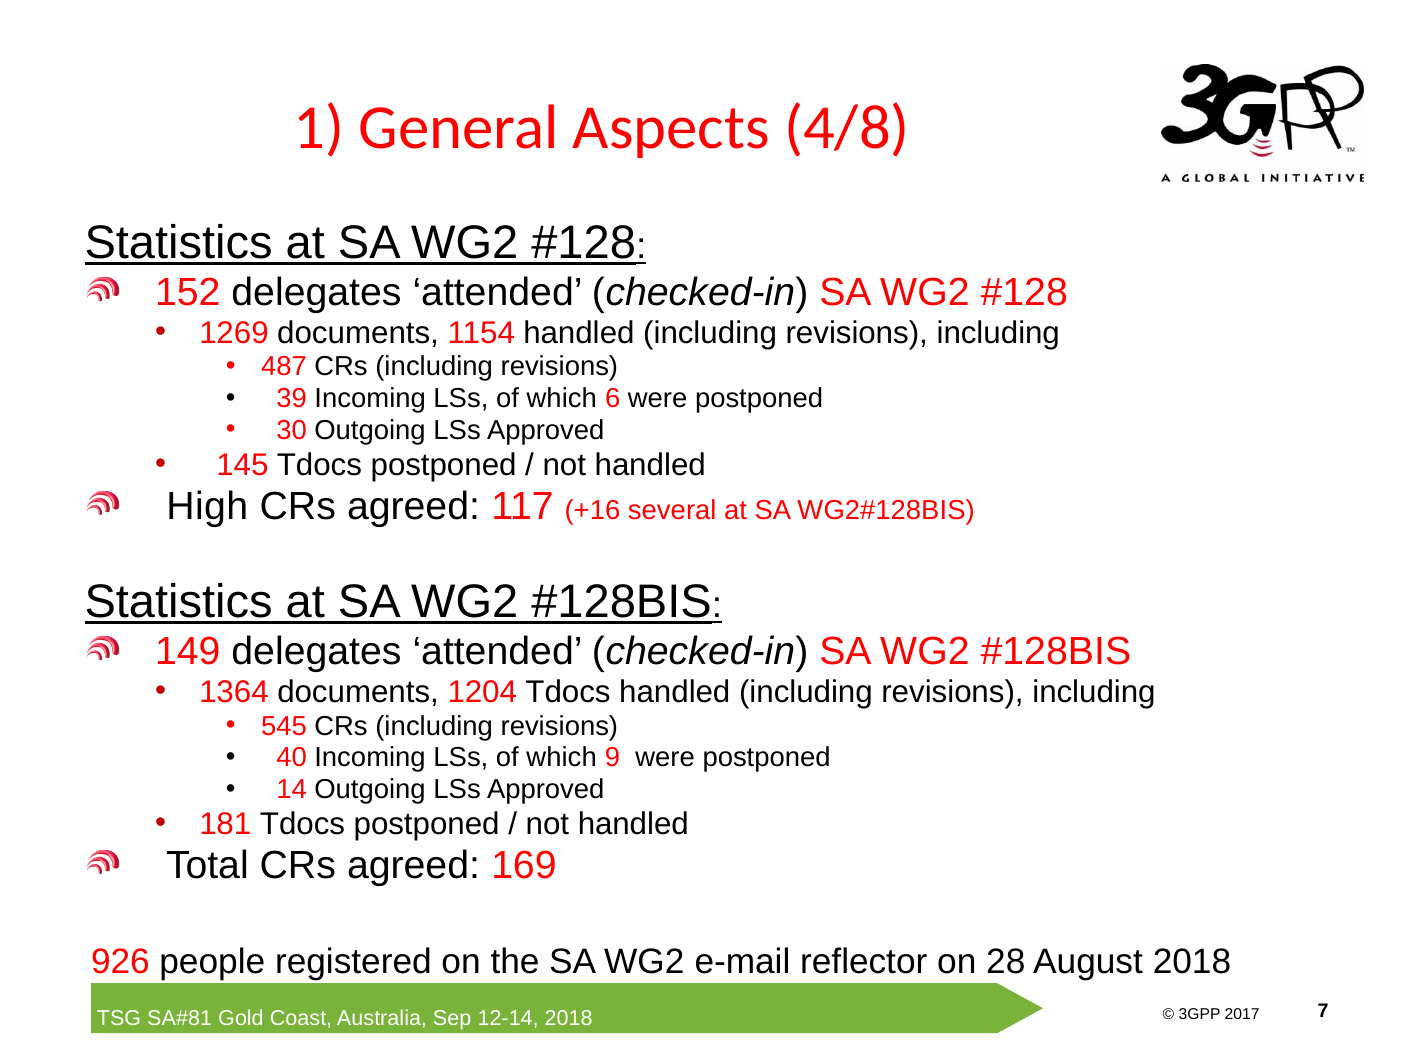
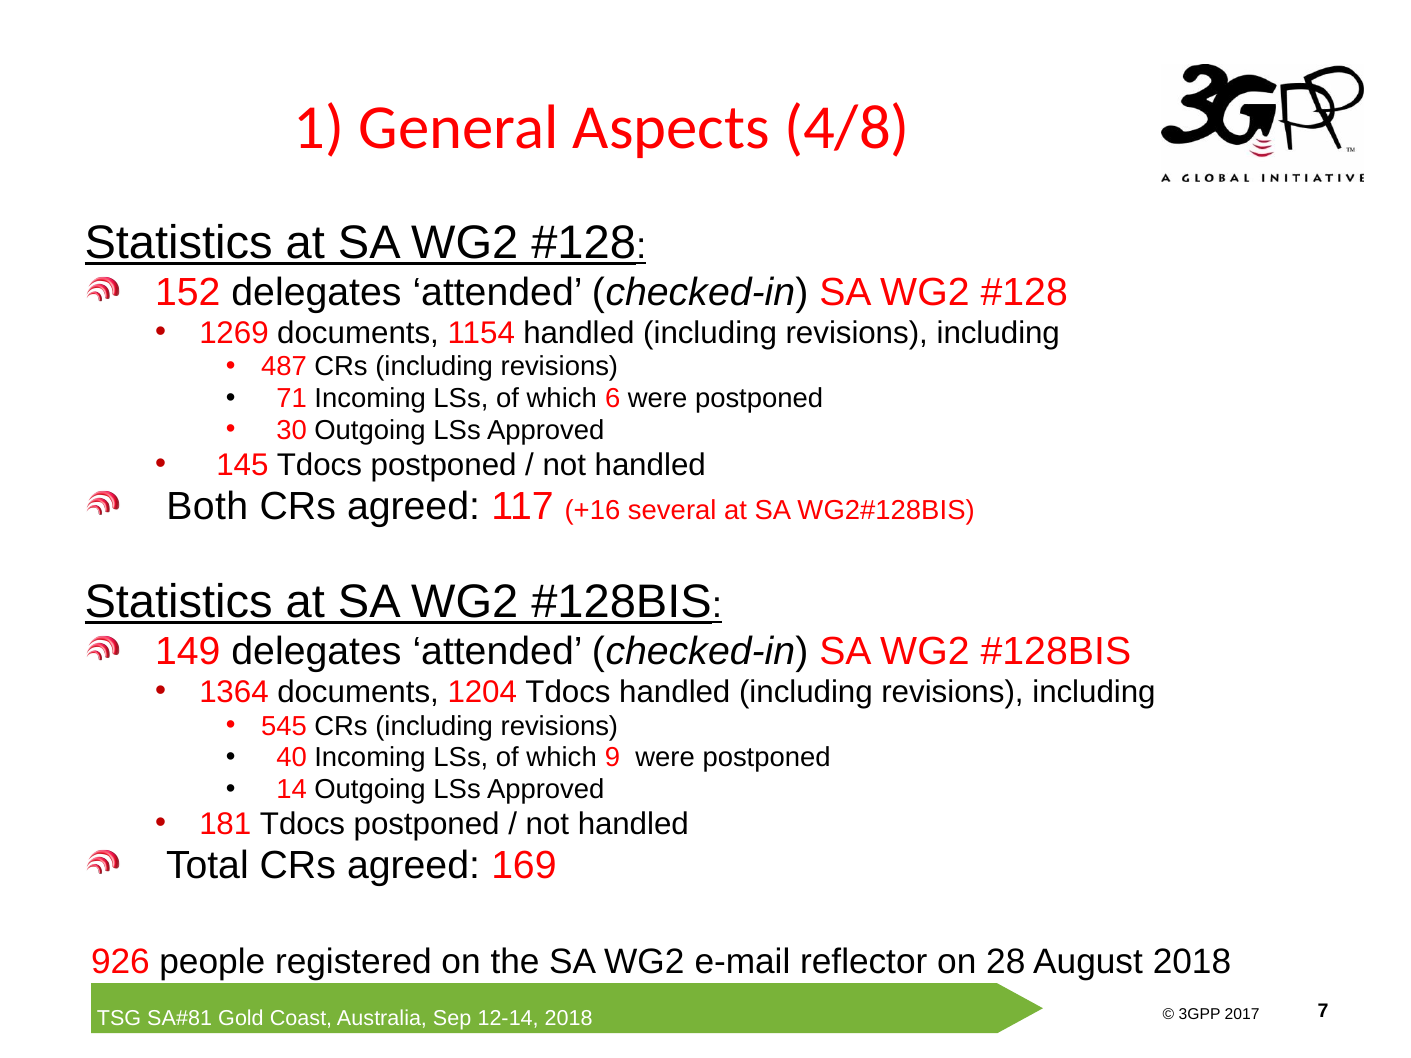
39: 39 -> 71 (292, 399)
High: High -> Both (207, 506)
